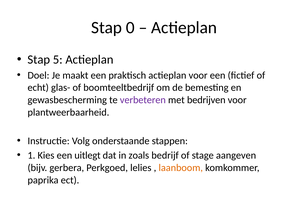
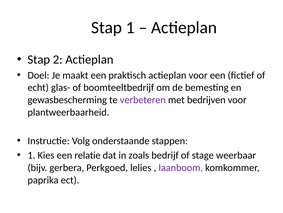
0: 0 -> 1 (130, 27)
5: 5 -> 2 (58, 59)
uitlegt: uitlegt -> relatie (87, 155)
aangeven: aangeven -> weerbaar (236, 155)
laanboom colour: orange -> purple (181, 167)
